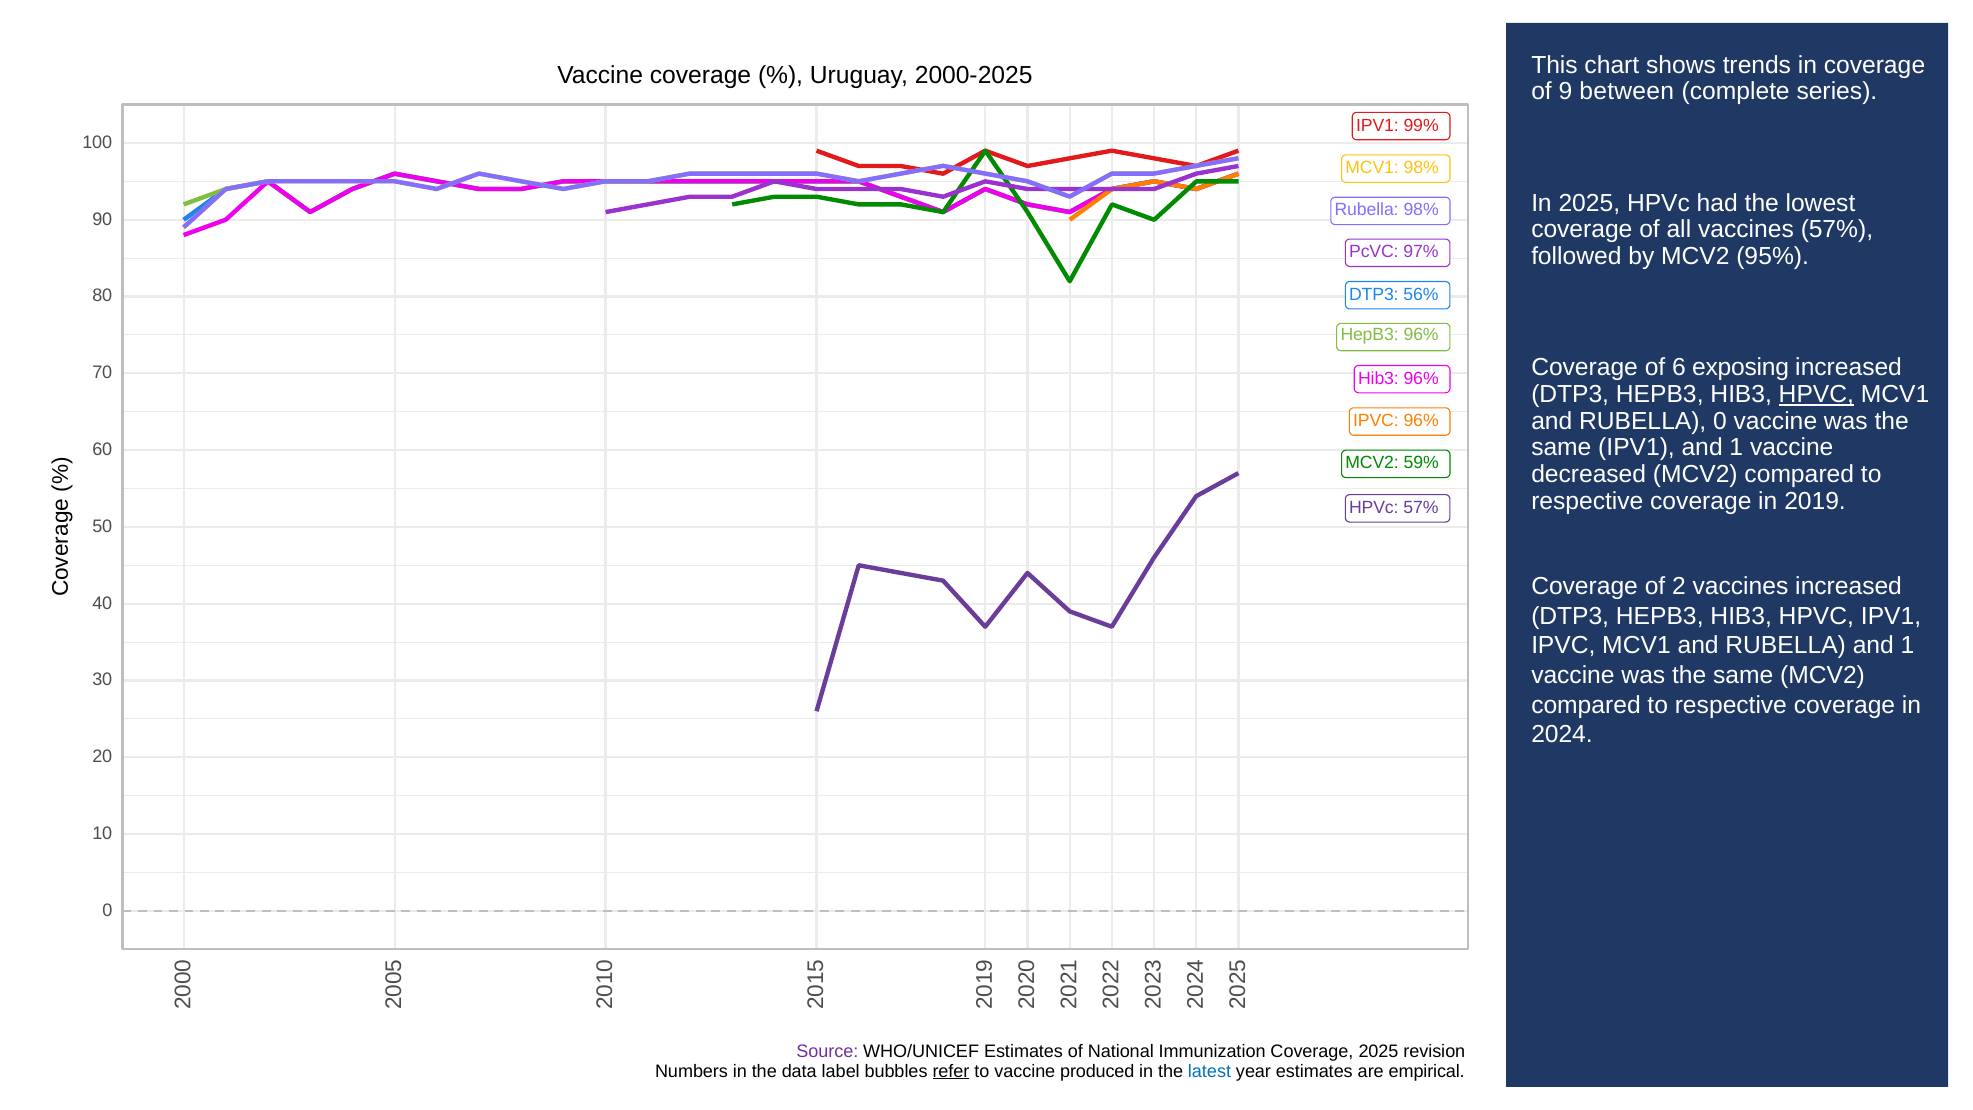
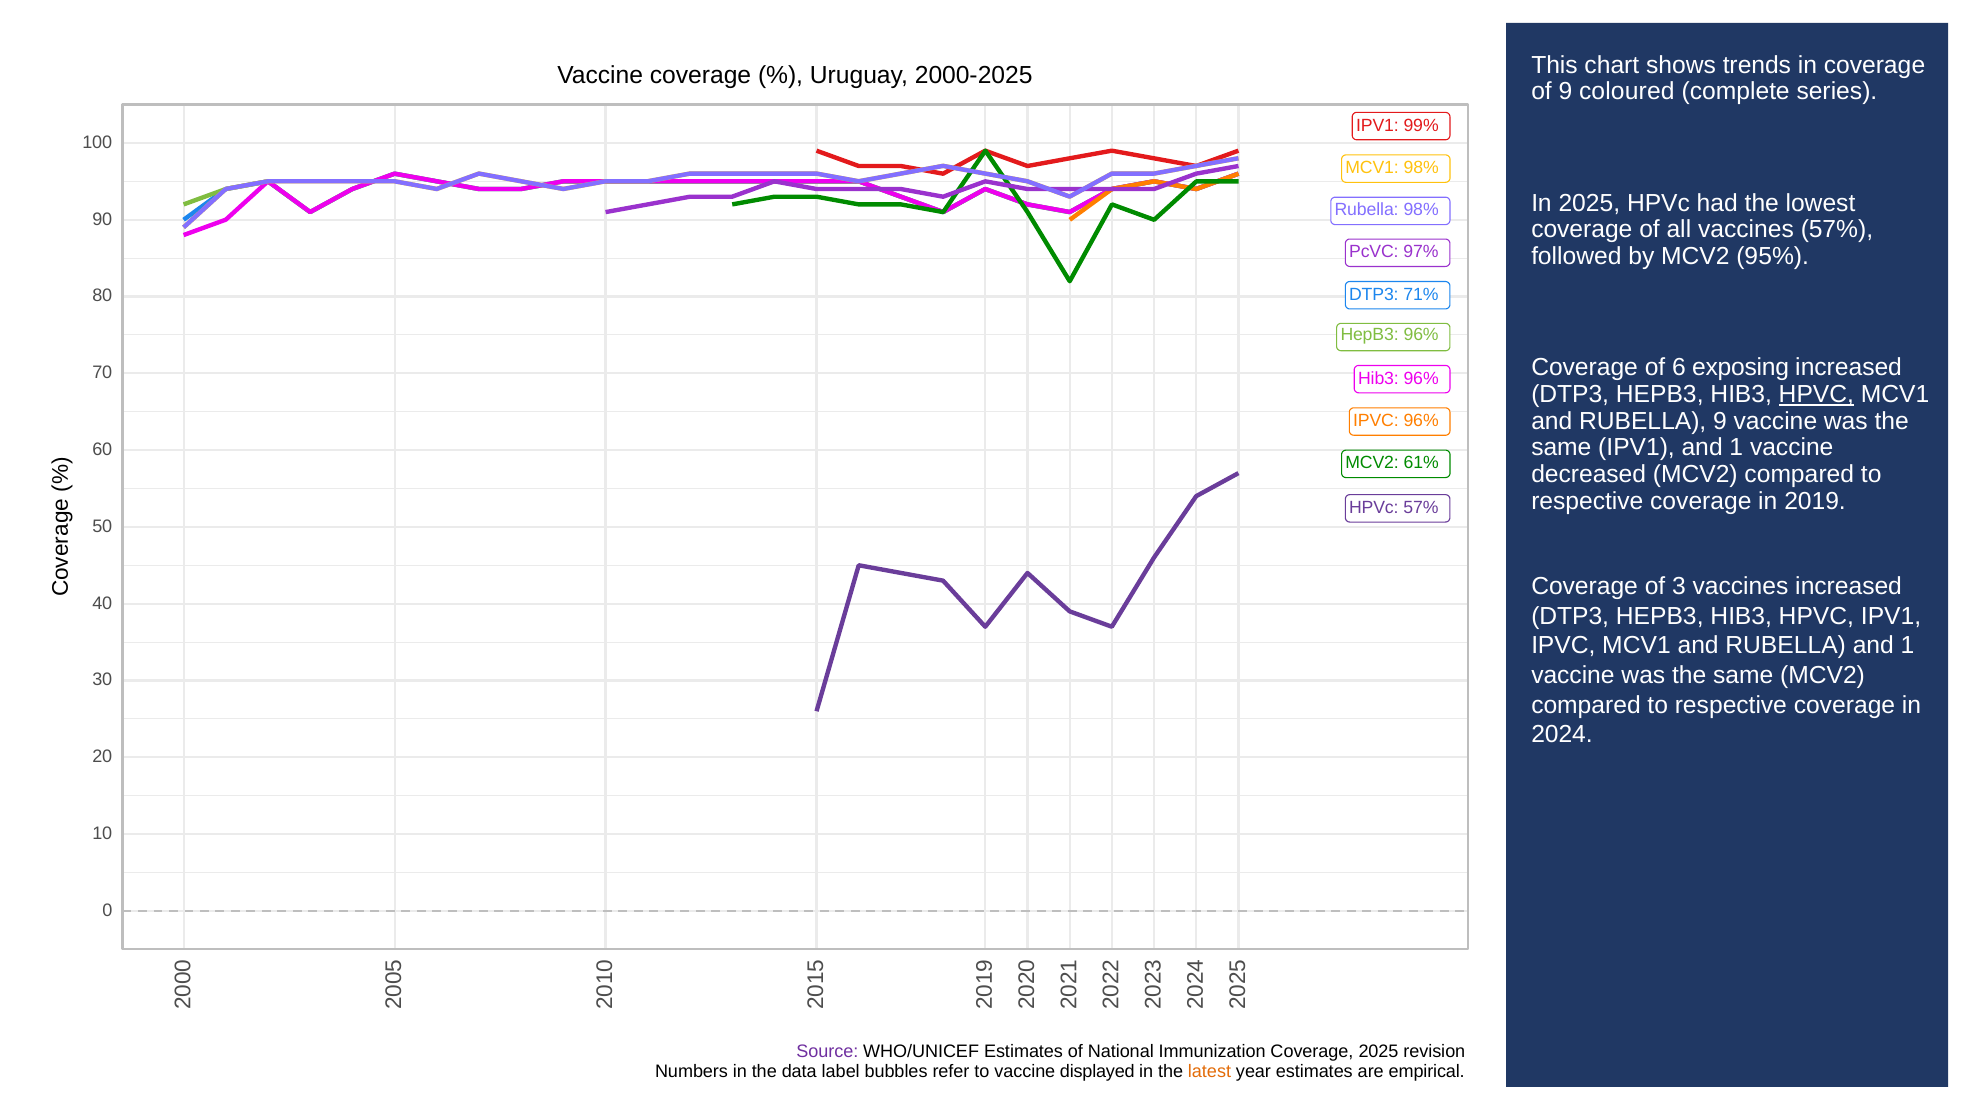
between: between -> coloured (1627, 91)
56%: 56% -> 71% (1421, 294)
RUBELLA 0: 0 -> 9 (1720, 421)
59%: 59% -> 61% (1421, 463)
of 2: 2 -> 3 (1679, 587)
refer underline: present -> none (951, 1071)
produced: produced -> displayed (1097, 1071)
latest colour: blue -> orange (1209, 1071)
